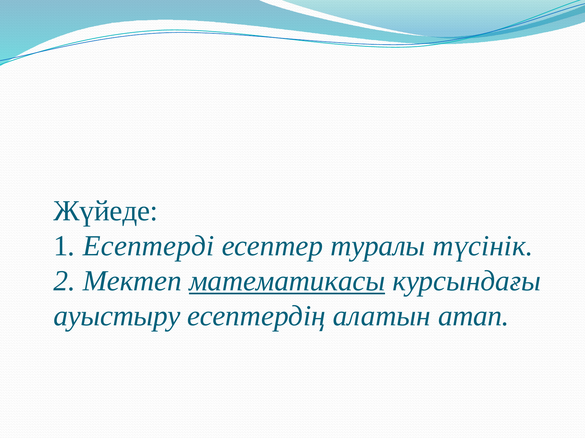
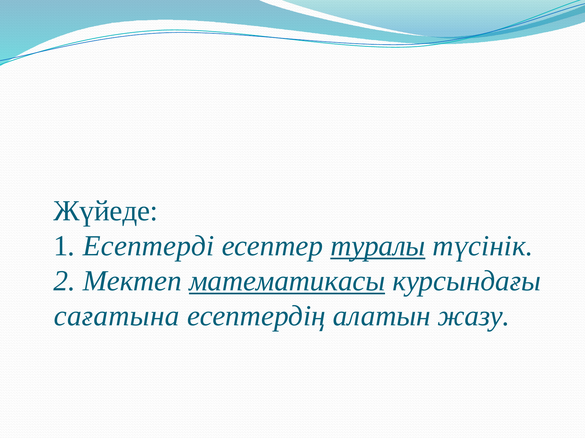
туралы underline: none -> present (378, 246)
ауыстыру: ауыстыру -> сағатына (117, 316)
атап: атап -> жазу (474, 316)
